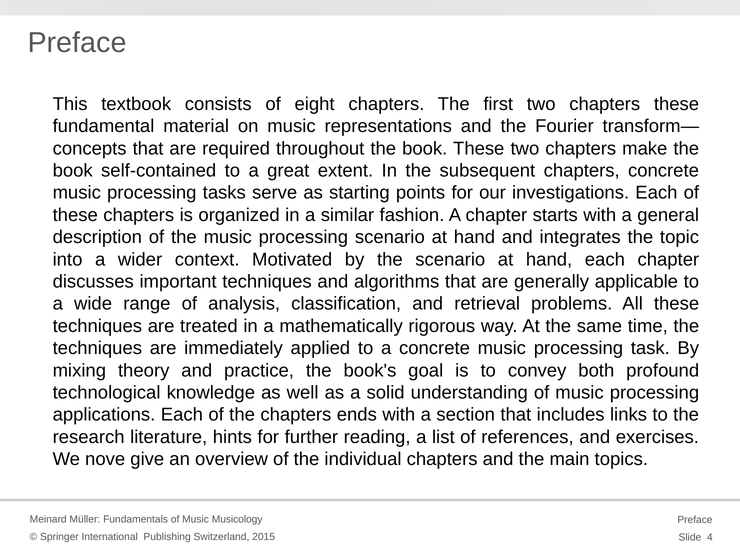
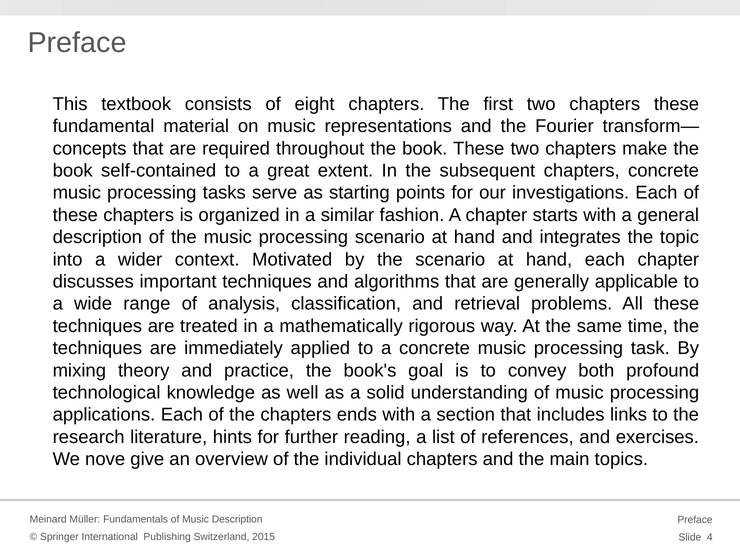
Music Musicology: Musicology -> Description (237, 520)
